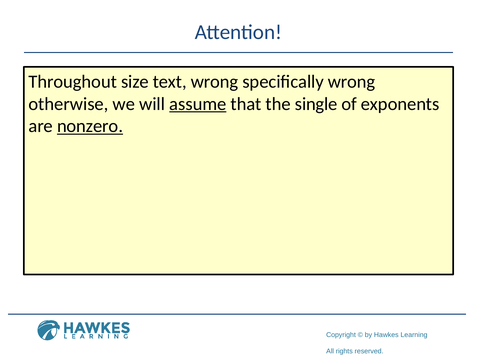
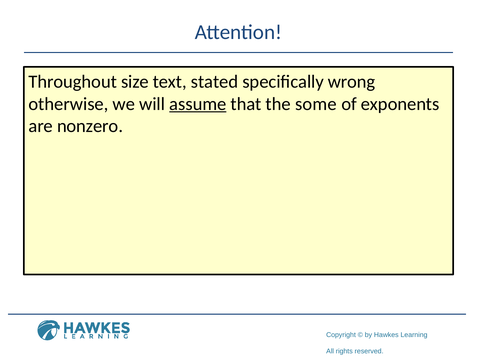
text wrong: wrong -> stated (215, 82)
single: single -> some (316, 104)
nonzero underline: present -> none (90, 126)
